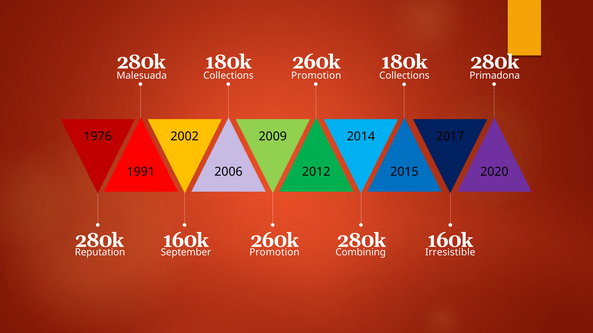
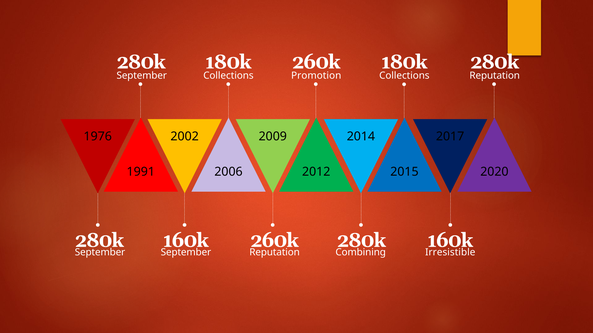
Malesuada: Malesuada -> September (142, 76)
Primadona: Primadona -> Reputation (495, 76)
Reputation: Reputation -> September (100, 253)
Promotion: Promotion -> Reputation (275, 253)
